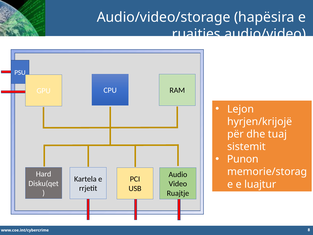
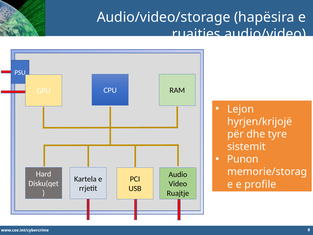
tuaj: tuaj -> tyre (277, 134)
luajtur: luajtur -> profile (260, 184)
